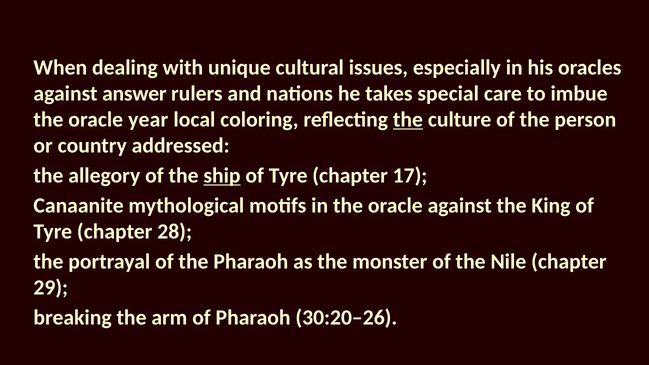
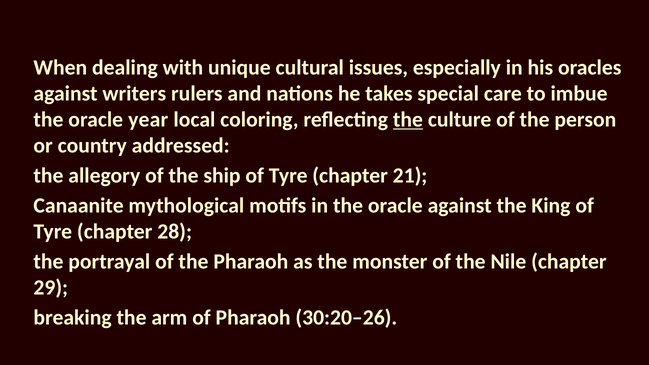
answer: answer -> writers (134, 94)
ship underline: present -> none (222, 176)
17: 17 -> 21 (410, 176)
